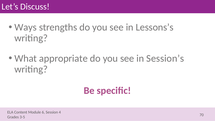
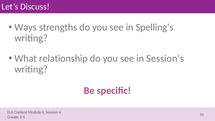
Lessons’s: Lessons’s -> Spelling’s (155, 27)
appropriate: appropriate -> relationship (63, 58)
